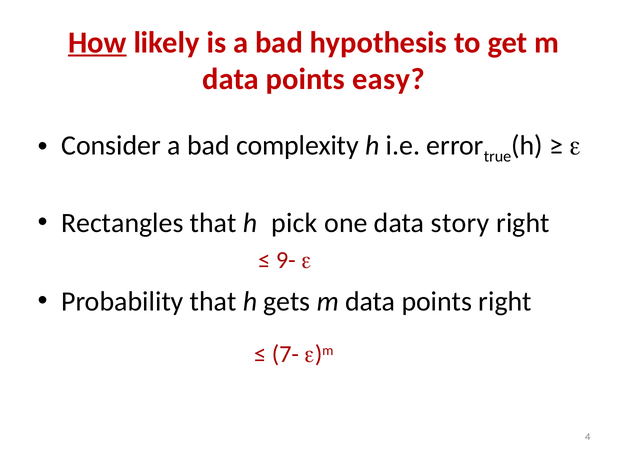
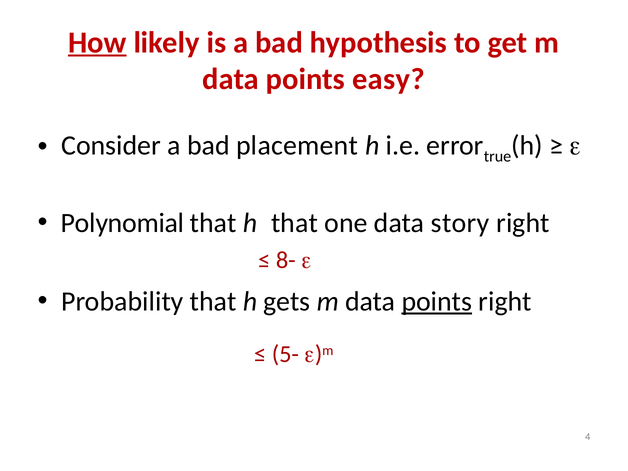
complexity: complexity -> placement (297, 145)
Rectangles: Rectangles -> Polynomial (123, 223)
h pick: pick -> that (295, 223)
9-: 9- -> 8- (286, 260)
points underline: none -> present (437, 301)
7-: 7- -> 5- (285, 354)
